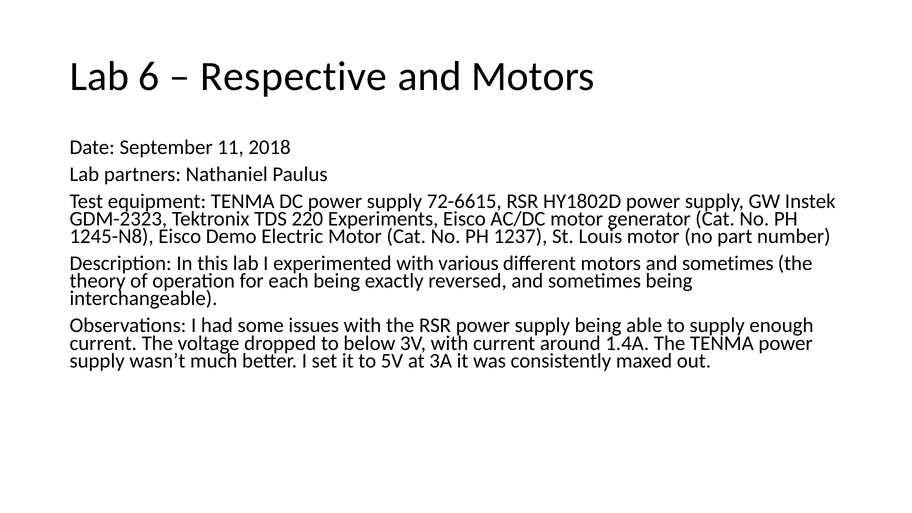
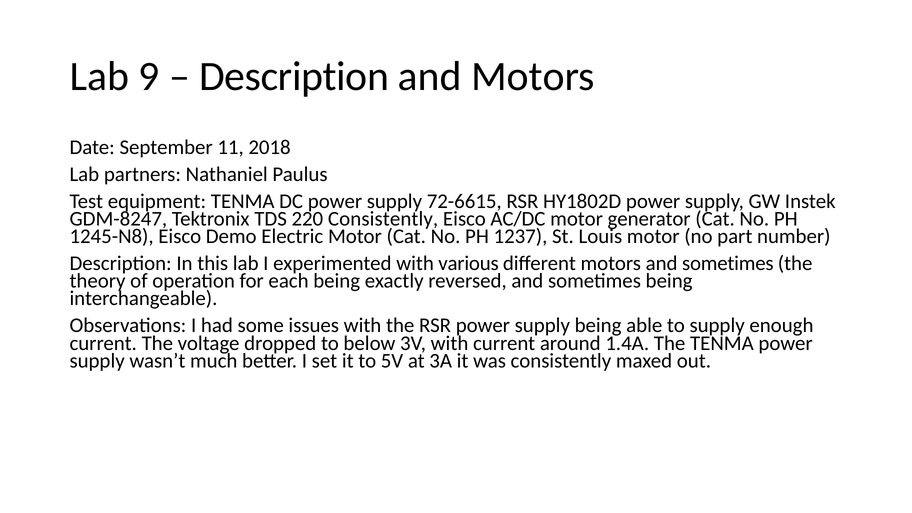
6: 6 -> 9 (149, 77)
Respective: Respective -> Description (294, 77)
GDM-2323: GDM-2323 -> GDM-8247 (118, 219)
220 Experiments: Experiments -> Consistently (383, 219)
